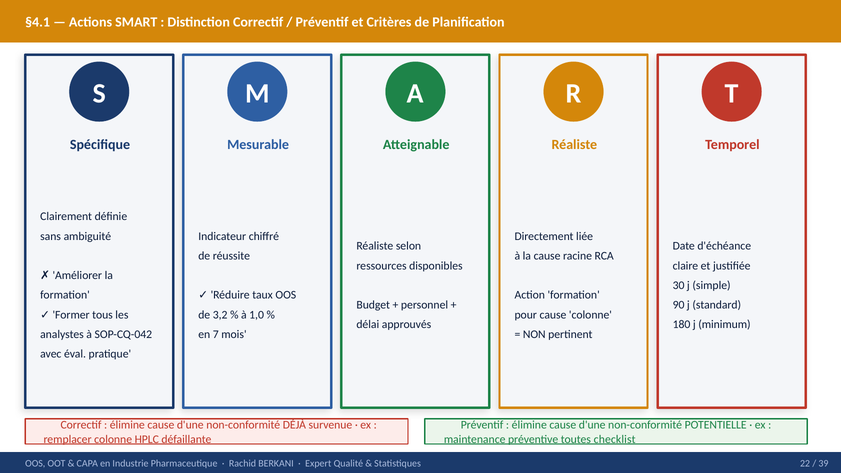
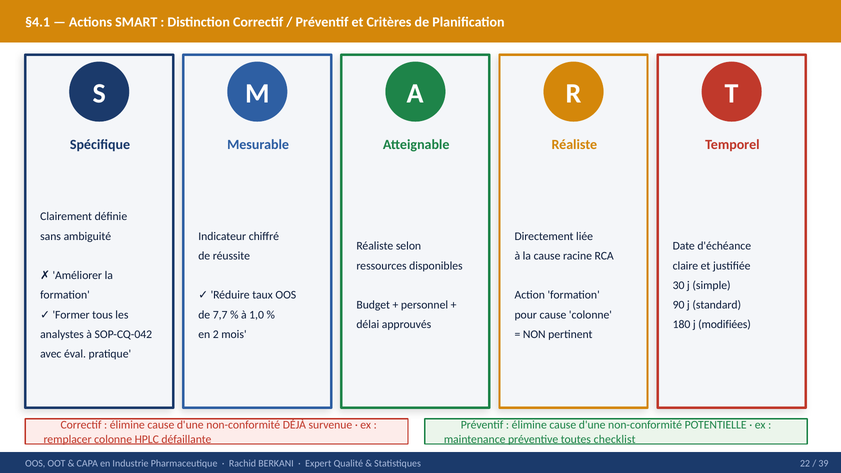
3,2: 3,2 -> 7,7 (220, 315)
minimum: minimum -> modifiées (724, 325)
7: 7 -> 2 (216, 334)
